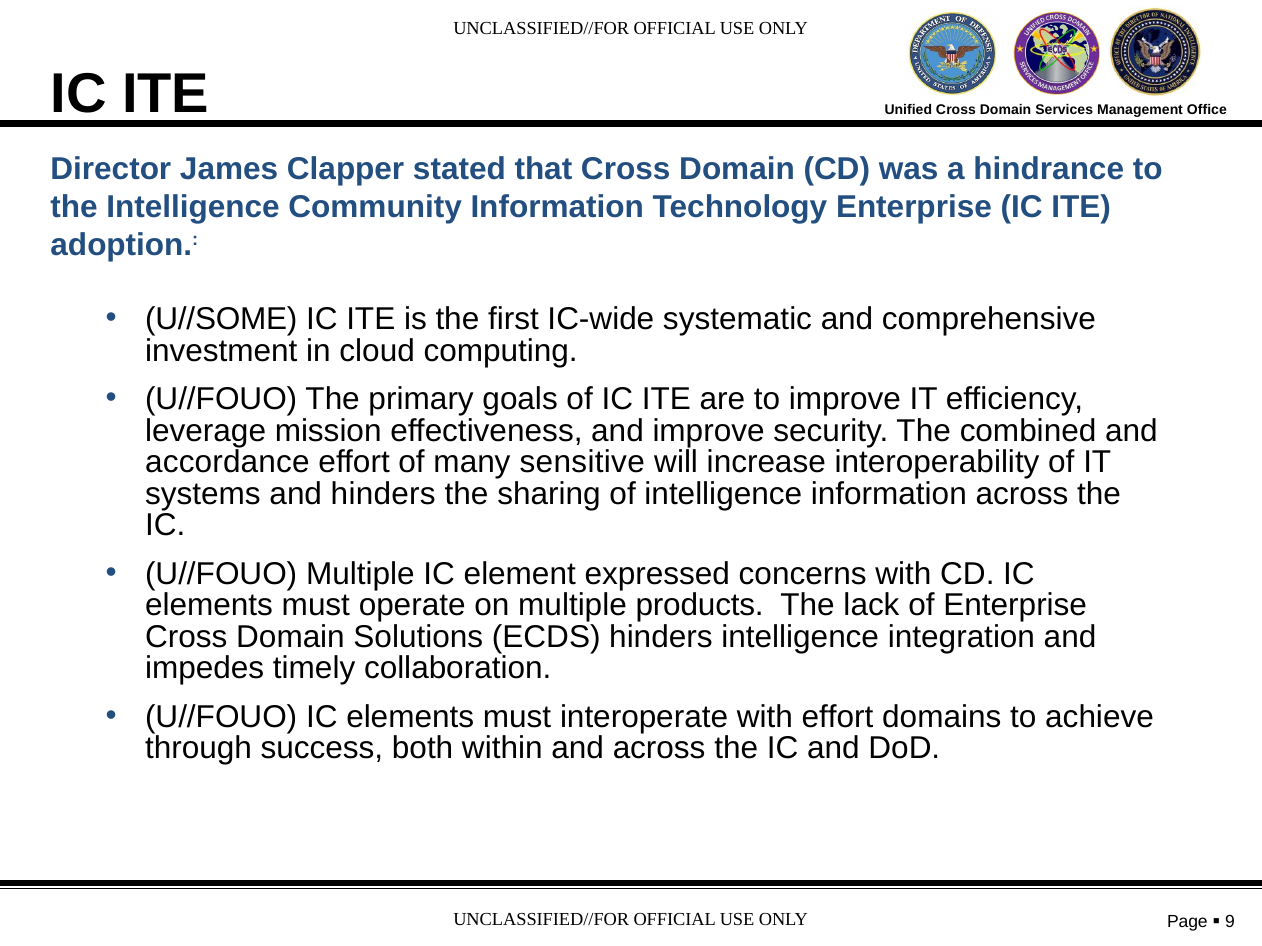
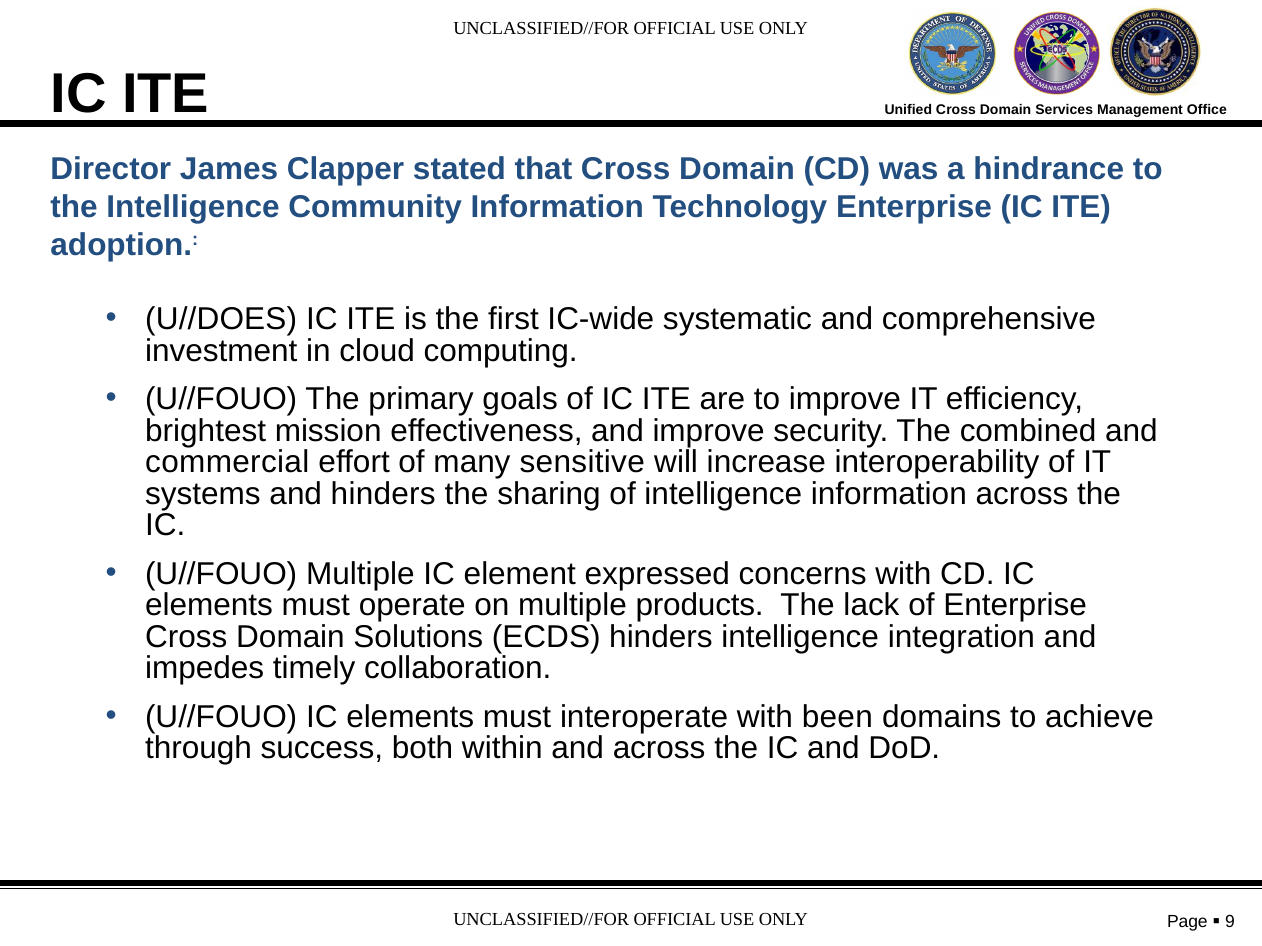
U//SOME: U//SOME -> U//DOES (221, 319)
leverage: leverage -> brightest (206, 431)
accordance: accordance -> commercial (227, 462)
with effort: effort -> been (837, 717)
